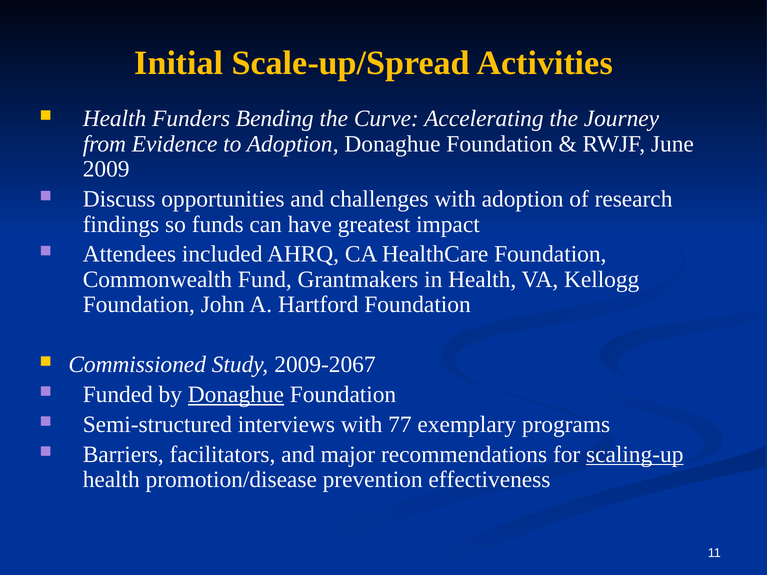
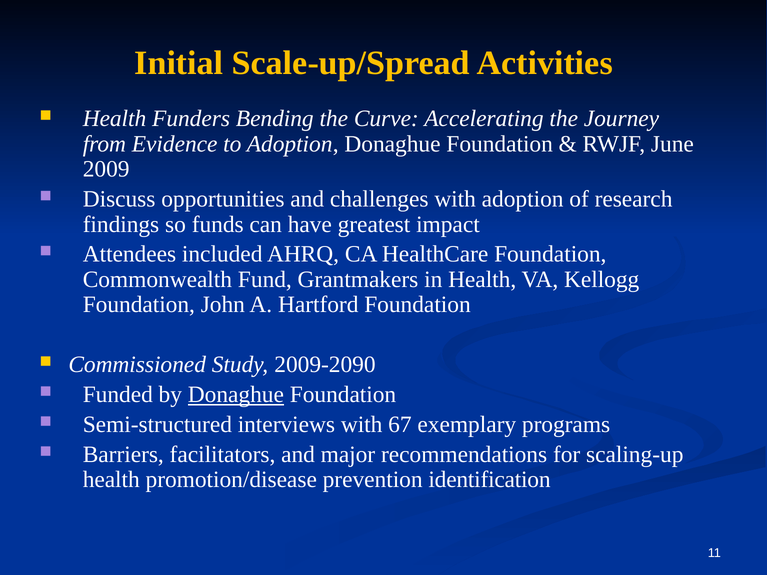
2009-2067: 2009-2067 -> 2009-2090 (325, 365)
77: 77 -> 67 (400, 425)
scaling-up underline: present -> none (635, 455)
effectiveness: effectiveness -> identification (490, 480)
